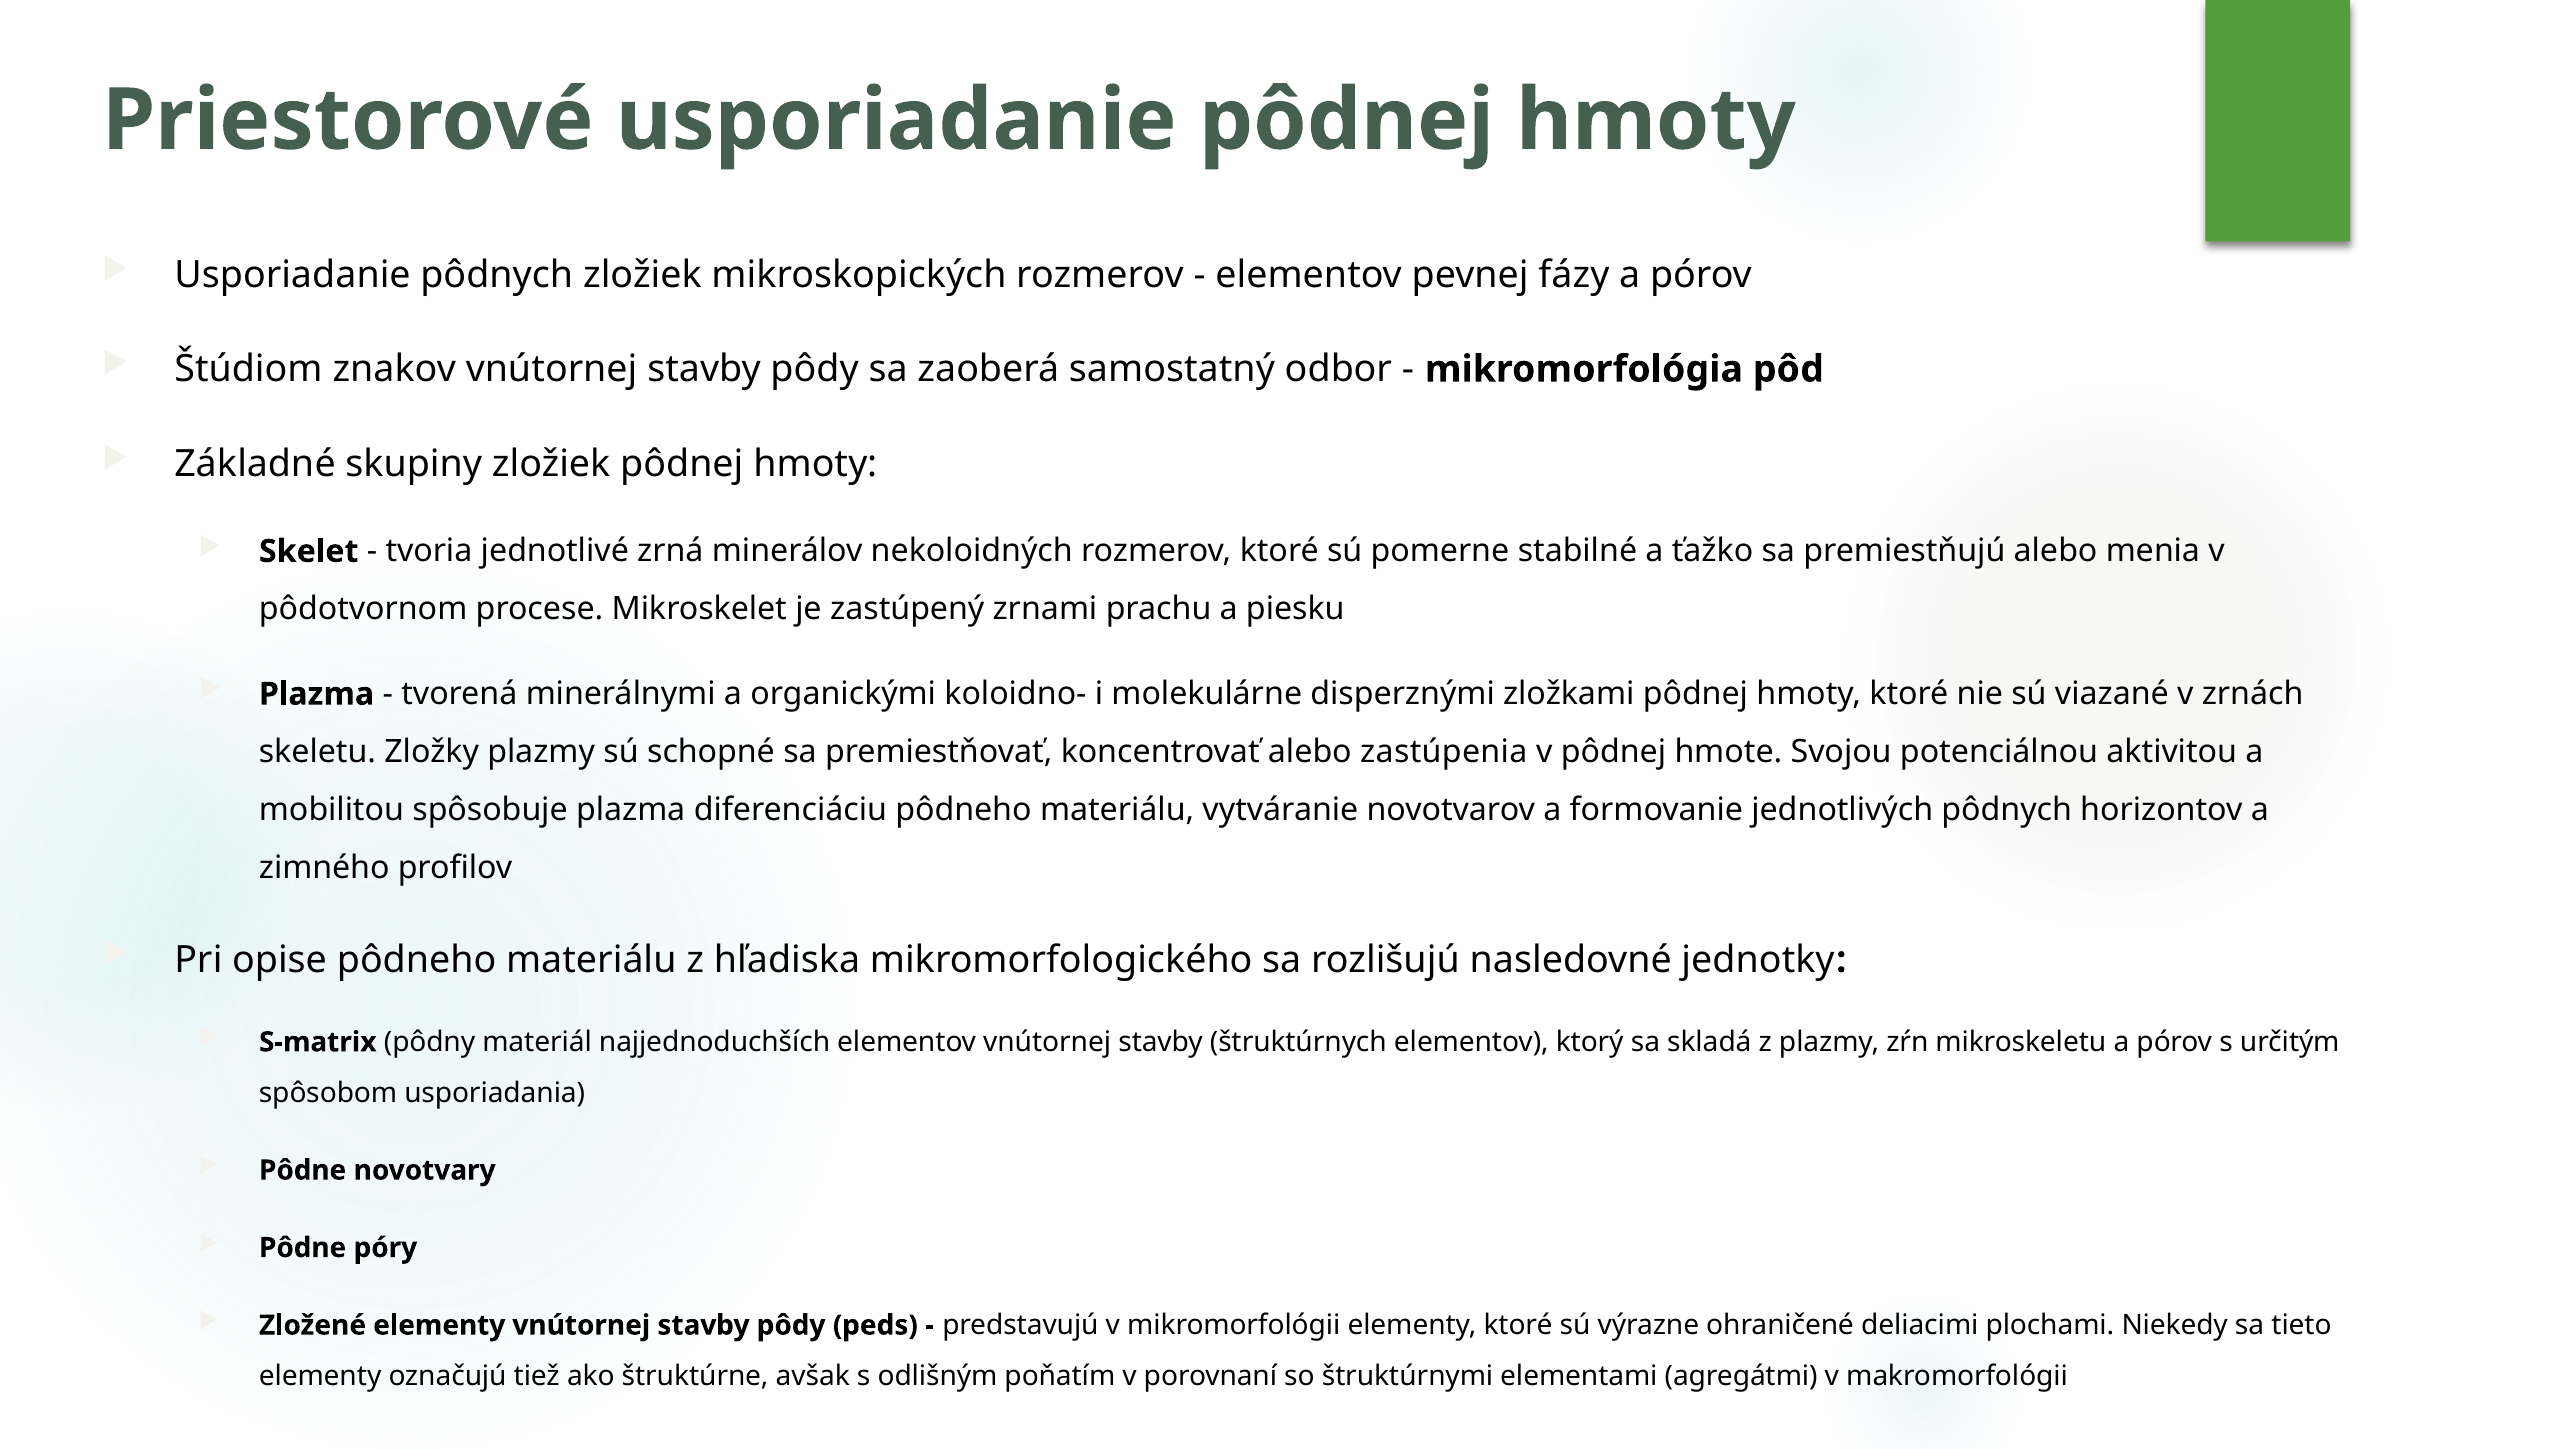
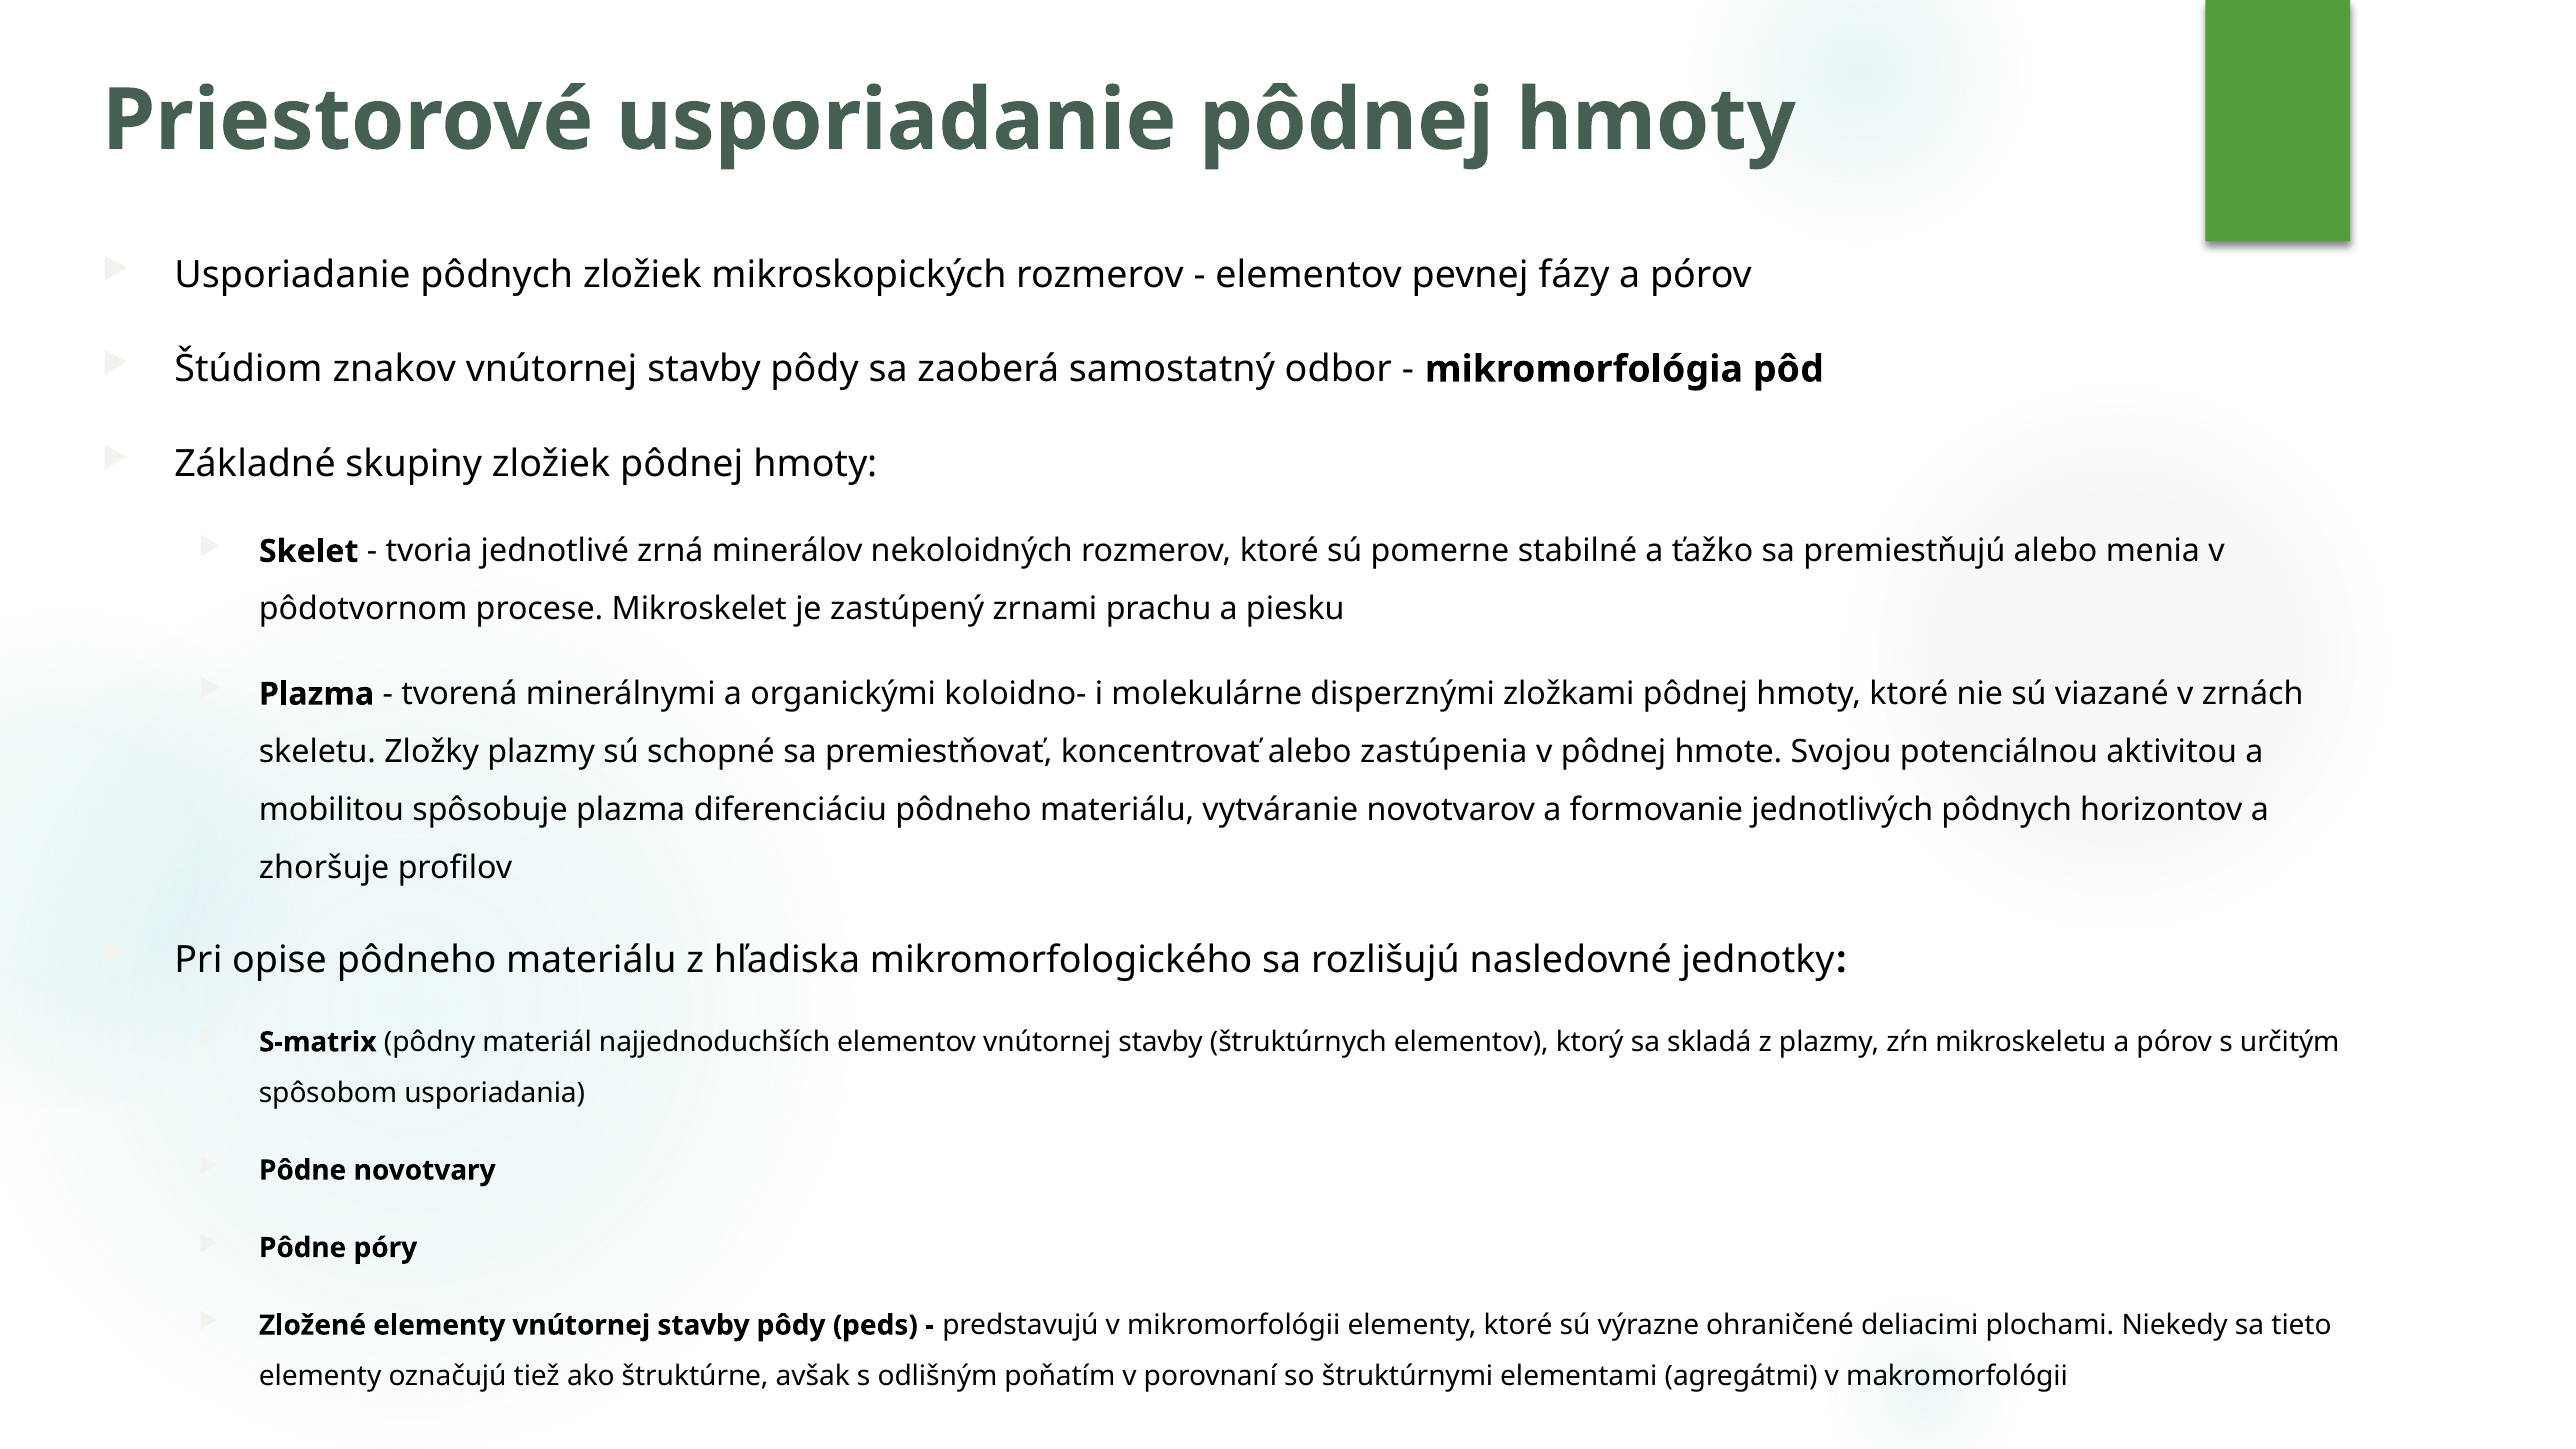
zimného: zimného -> zhoršuje (324, 868)
